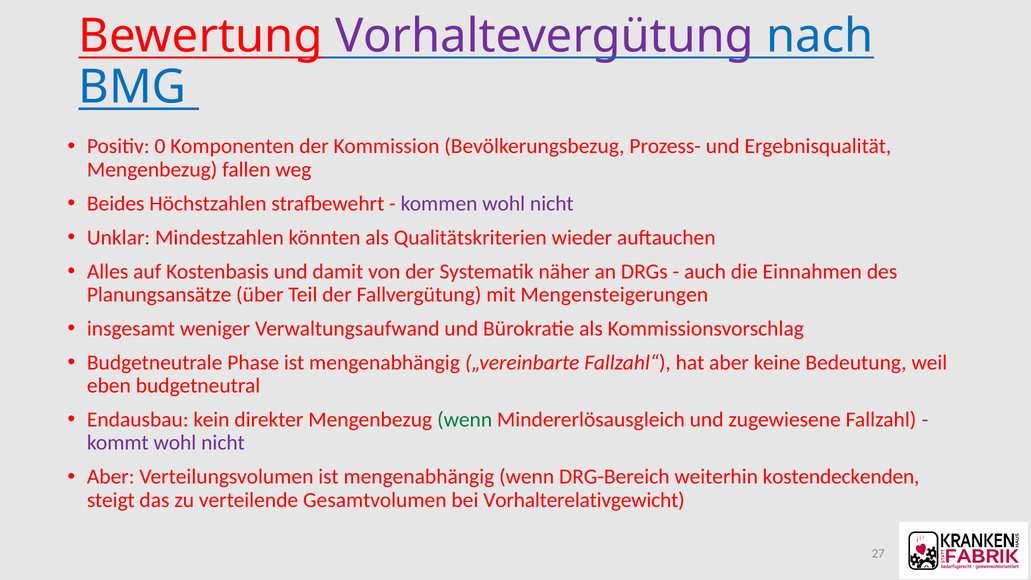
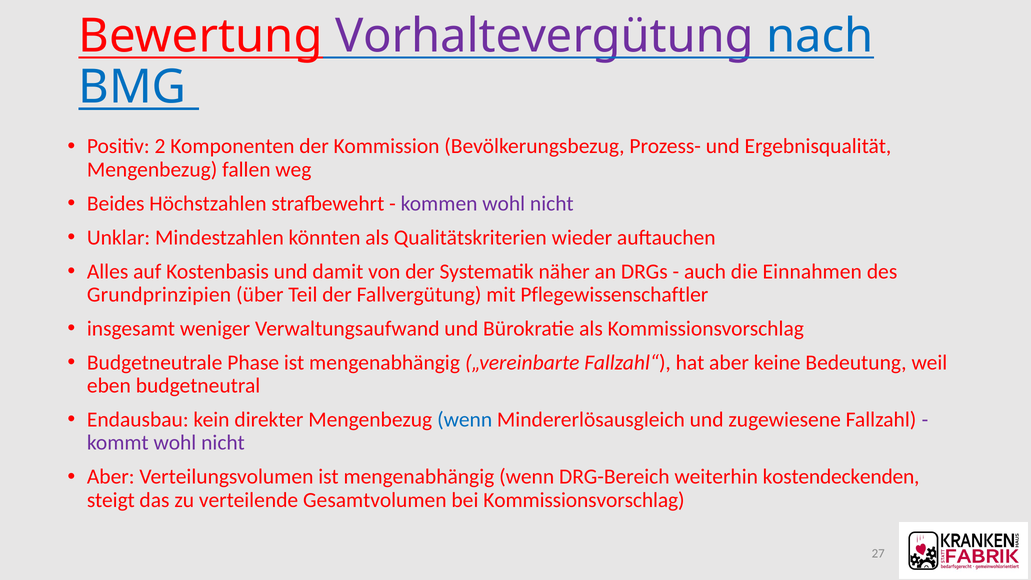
0: 0 -> 2 (160, 146)
Planungsansätze: Planungsansätze -> Grundprinzipien (159, 295)
Mengensteigerungen: Mengensteigerungen -> Pflegewissenschaftler (614, 295)
wenn colour: green -> blue (465, 420)
bei Vorhalterelativgewicht: Vorhalterelativgewicht -> Kommissionsvorschlag (584, 500)
